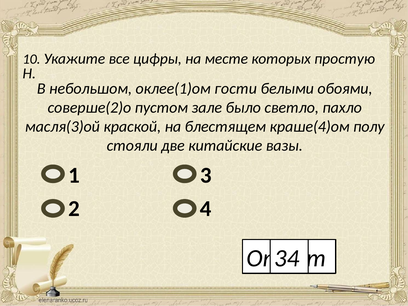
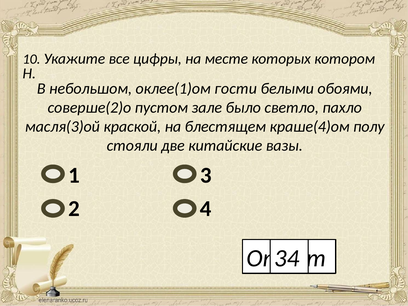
простую: простую -> котором (345, 59)
